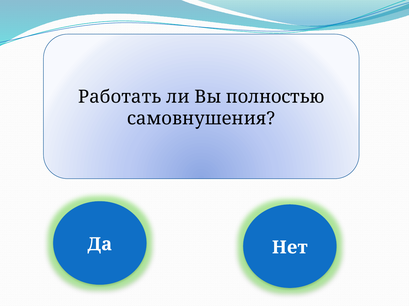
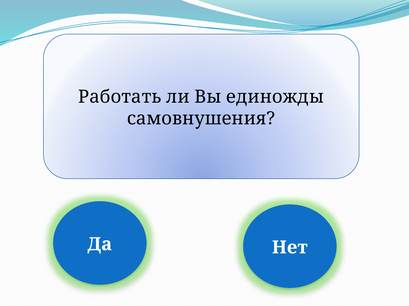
полностью: полностью -> единожды (275, 97)
